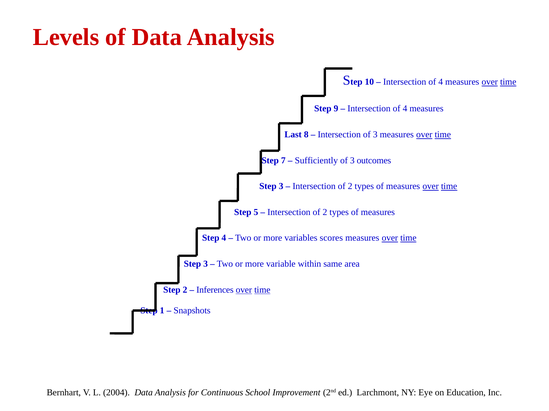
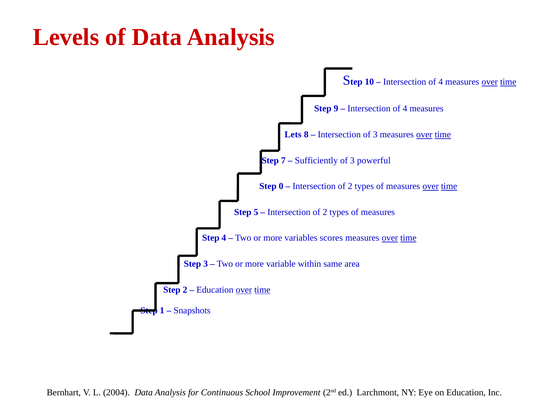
Last: Last -> Lets (293, 135)
outcomes: outcomes -> powerful (374, 161)
3: 3 -> 0 (281, 187)
Inferences: Inferences -> Education (215, 290)
